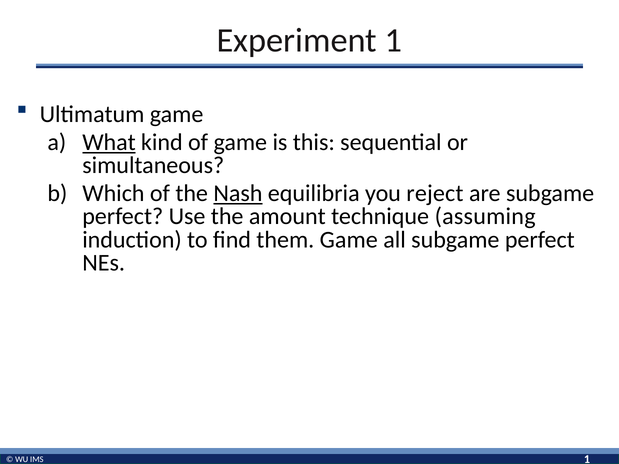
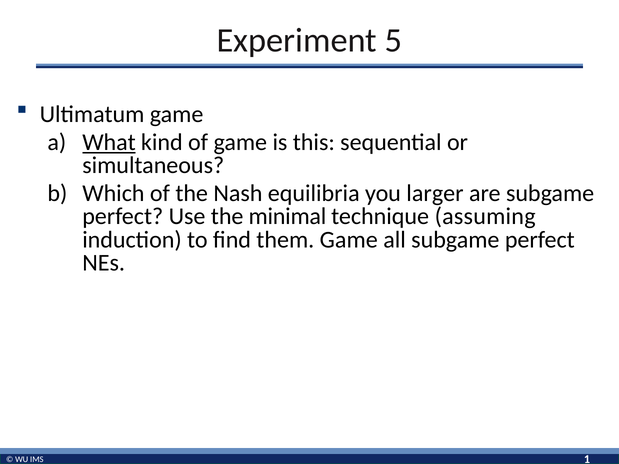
Experiment 1: 1 -> 5 (393, 41)
Nash underline: present -> none (238, 193)
reject: reject -> larger (435, 193)
amount: amount -> minimal (287, 217)
